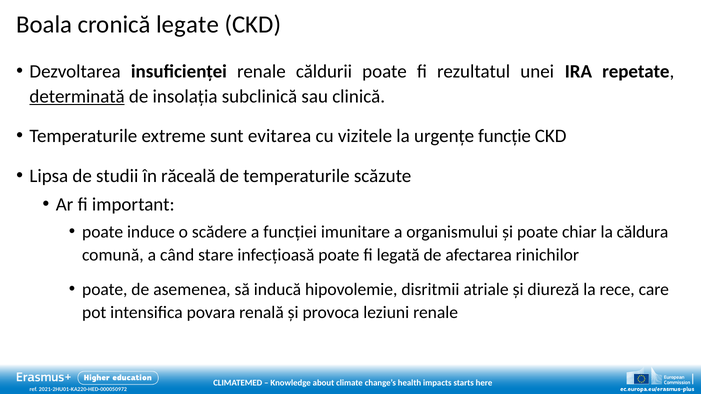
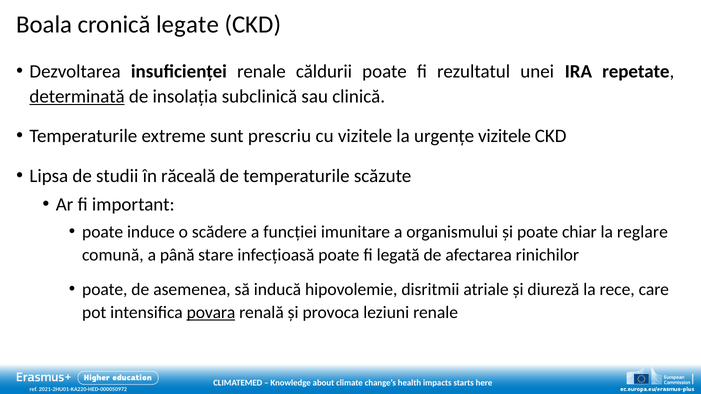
evitarea: evitarea -> prescriu (280, 136)
urgențe funcție: funcție -> vizitele (505, 136)
căldura: căldura -> reglare (642, 232)
când: când -> până (177, 255)
povara underline: none -> present (211, 313)
